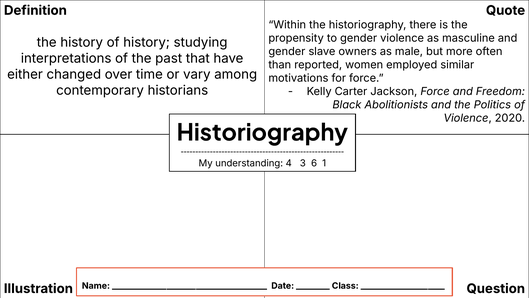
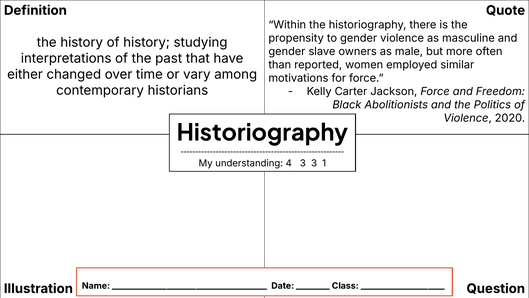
3 6: 6 -> 3 (314, 163)
